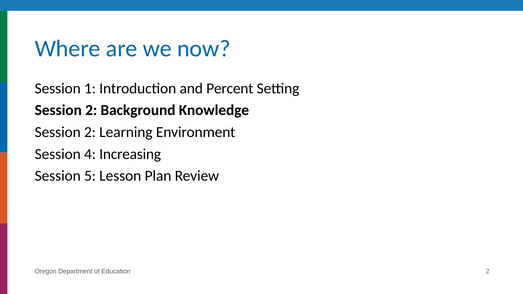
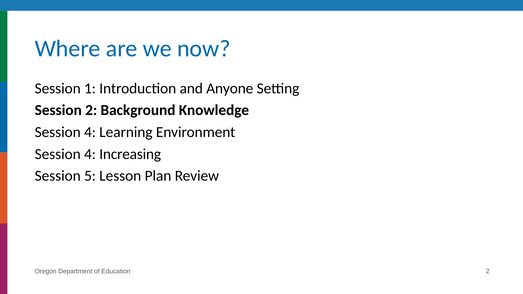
Percent: Percent -> Anyone (230, 88)
2: 2 -> 4 (90, 132)
